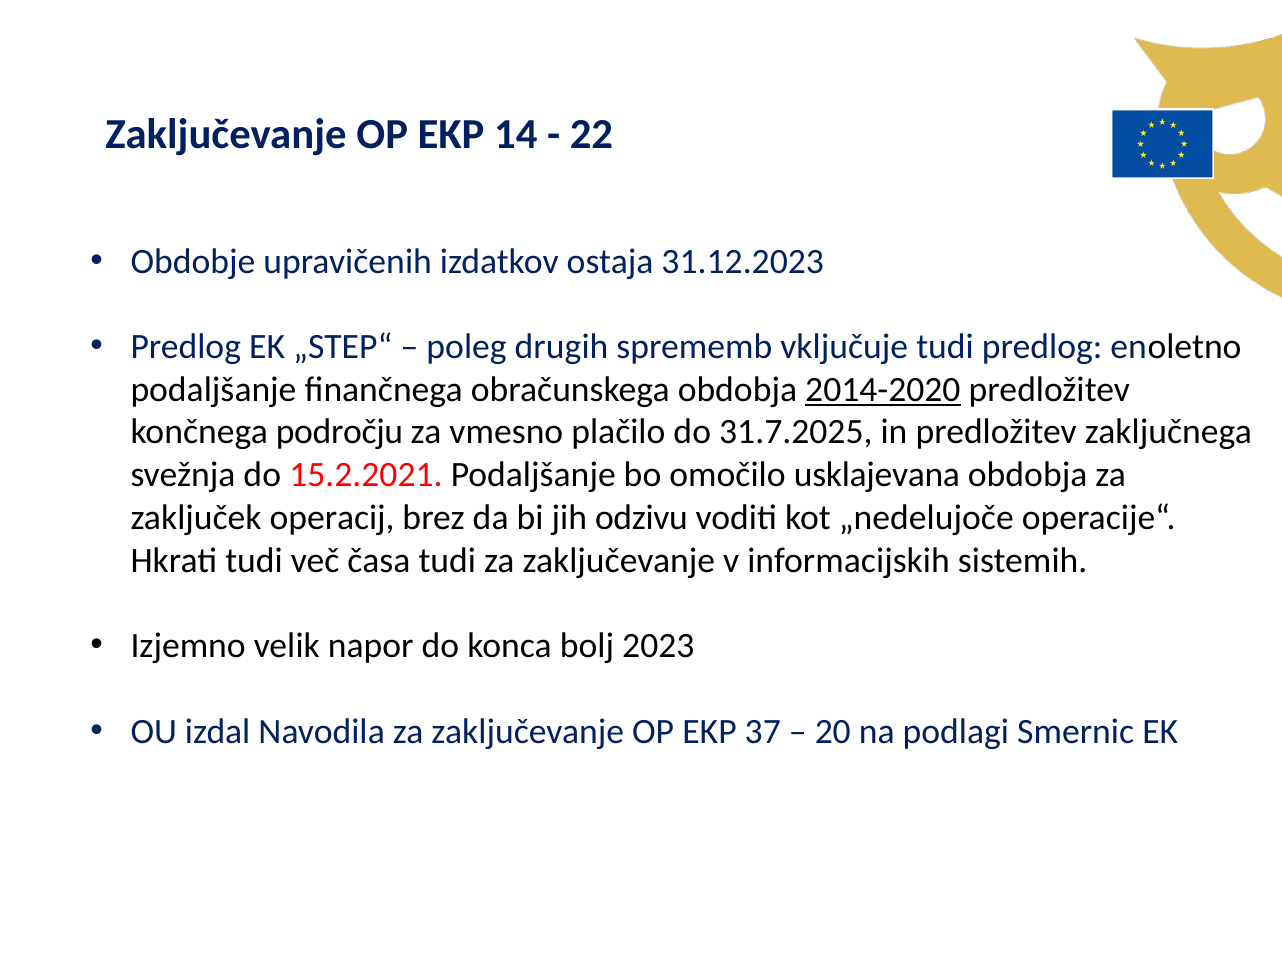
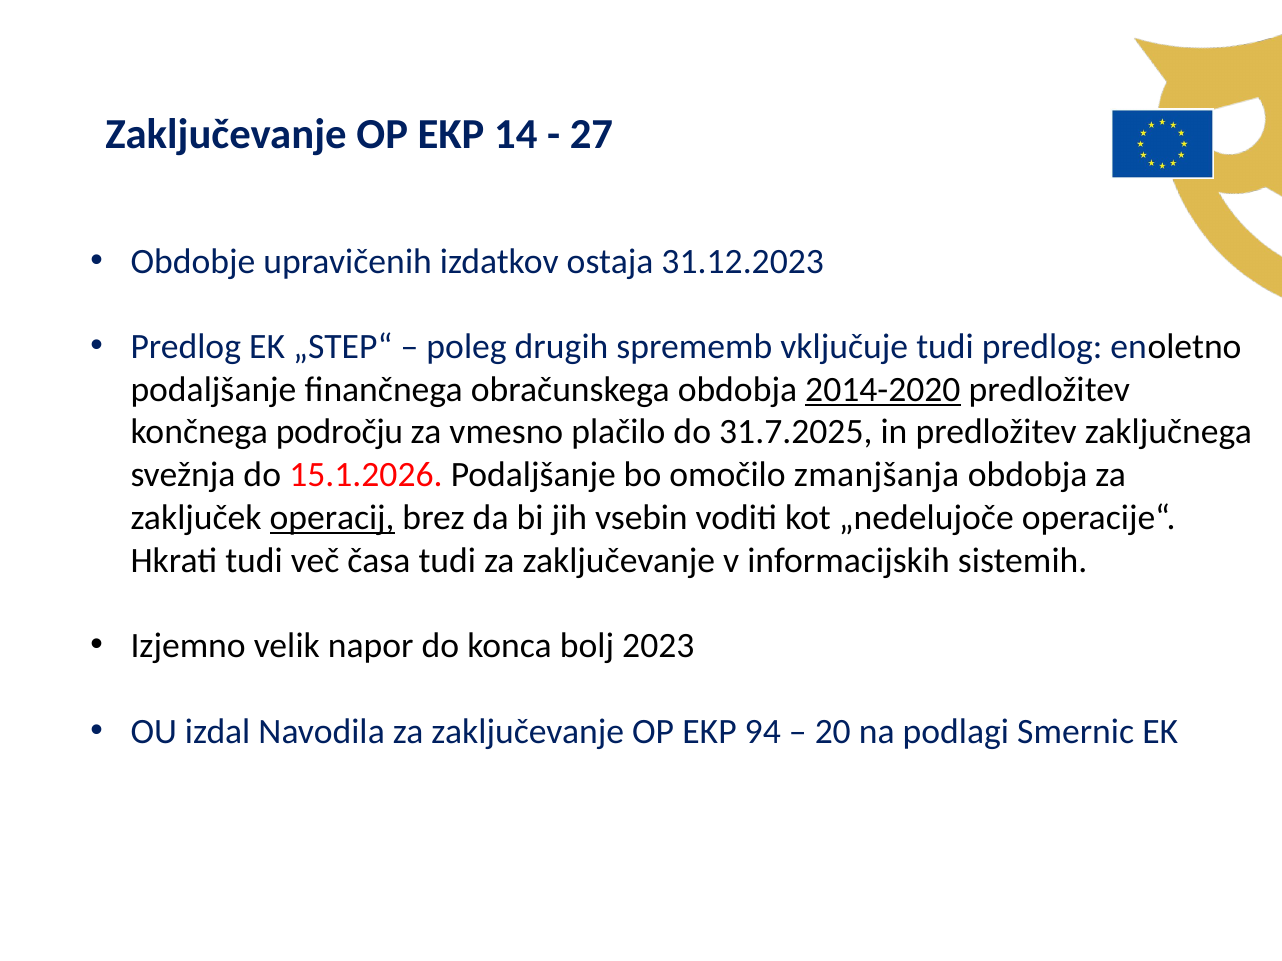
22: 22 -> 27 (591, 134)
15.2.2021: 15.2.2021 -> 15.1.2026 (366, 475)
usklajevana: usklajevana -> zmanjšanja (877, 475)
operacij underline: none -> present (332, 518)
odzivu: odzivu -> vsebin (641, 518)
37: 37 -> 94 (763, 732)
